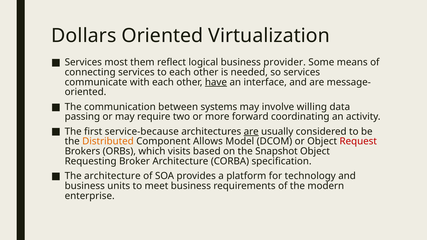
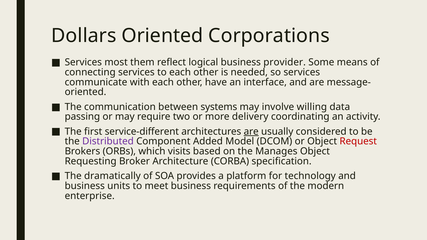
Virtualization: Virtualization -> Corporations (269, 36)
have underline: present -> none (216, 82)
forward: forward -> delivery (250, 117)
service-because: service-because -> service-different (142, 132)
Distributed colour: orange -> purple (108, 141)
Allows: Allows -> Added (208, 141)
Snapshot: Snapshot -> Manages (276, 151)
The architecture: architecture -> dramatically (112, 176)
